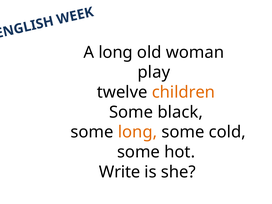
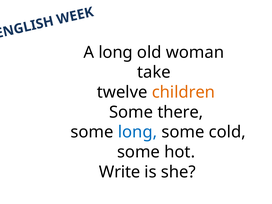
play: play -> take (154, 72)
black: black -> there (180, 112)
long colour: orange -> blue (137, 132)
